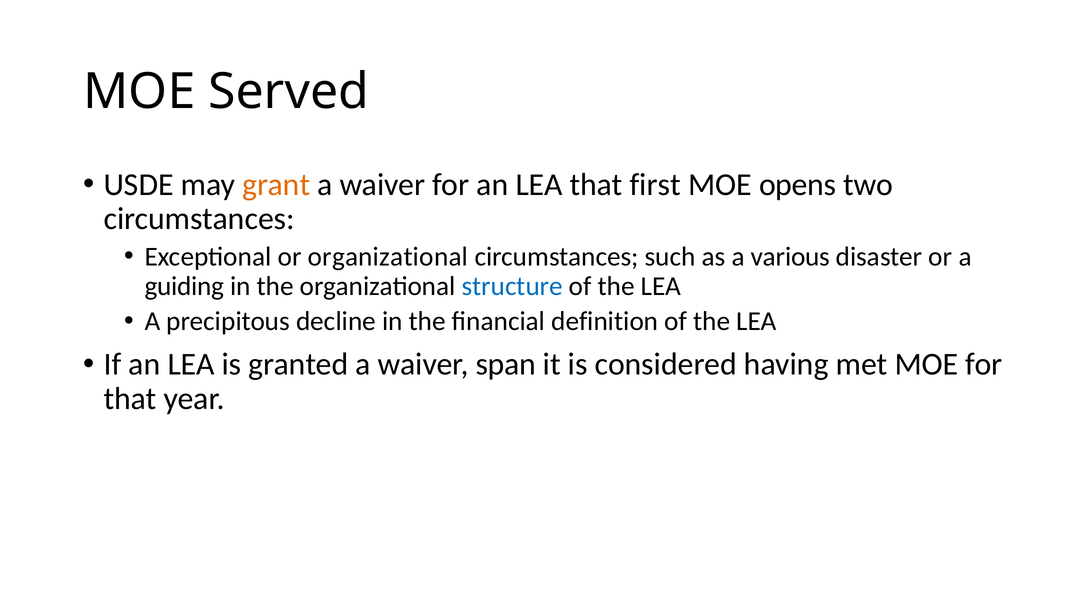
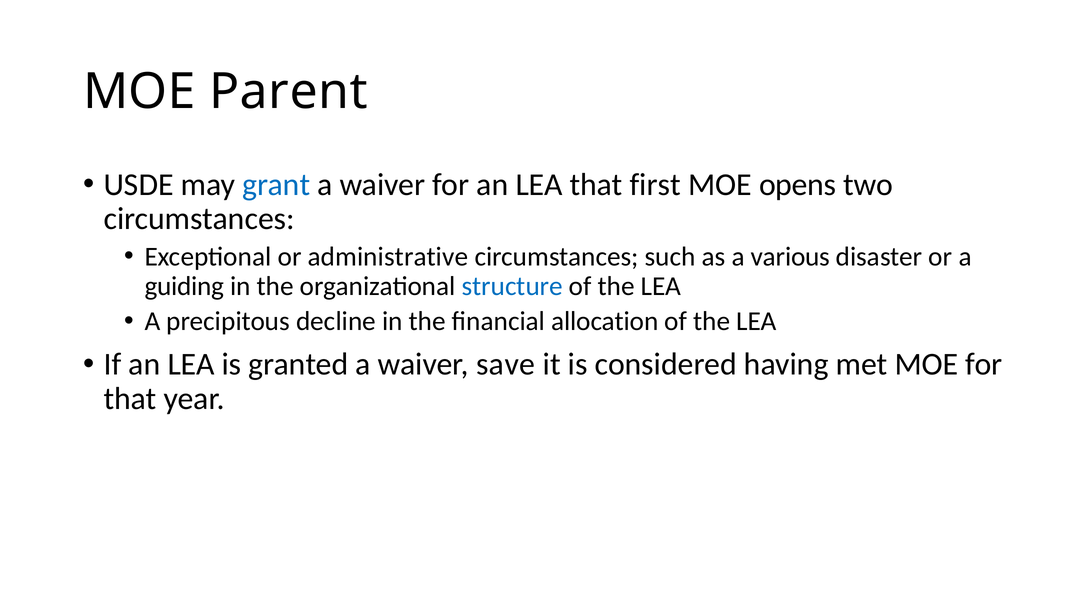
Served: Served -> Parent (288, 92)
grant colour: orange -> blue (276, 184)
or organizational: organizational -> administrative (388, 256)
definition: definition -> allocation (605, 321)
span: span -> save (506, 364)
